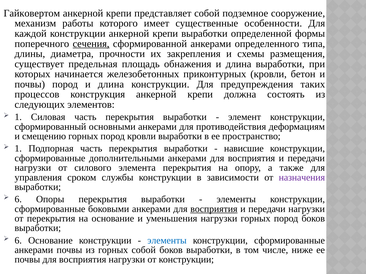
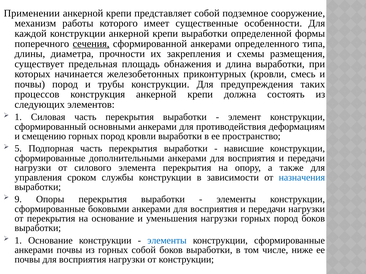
Гайковертом: Гайковертом -> Применении (32, 13)
бетон: бетон -> смесь (303, 74)
пород и длина: длина -> трубы (111, 84)
1: 1 -> 5 (18, 149)
назначения colour: purple -> blue (302, 178)
6: 6 -> 9 (18, 200)
восприятия underline: present -> none (214, 209)
6: 6 -> 1 (18, 241)
